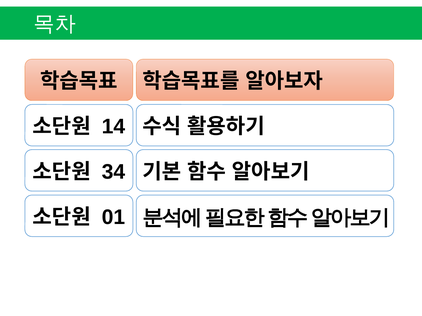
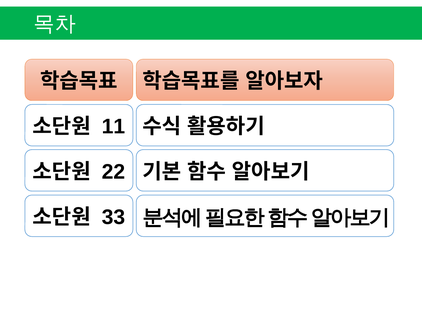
14: 14 -> 11 (113, 127)
34: 34 -> 22 (113, 172)
01: 01 -> 33 (113, 218)
